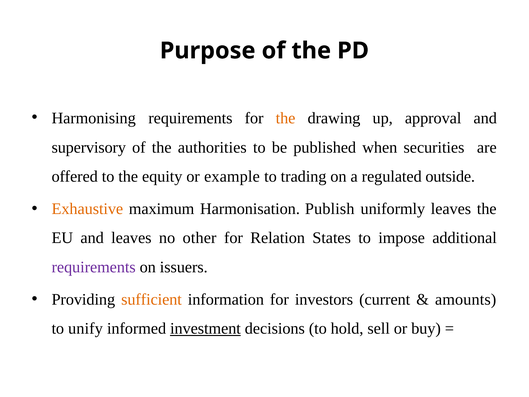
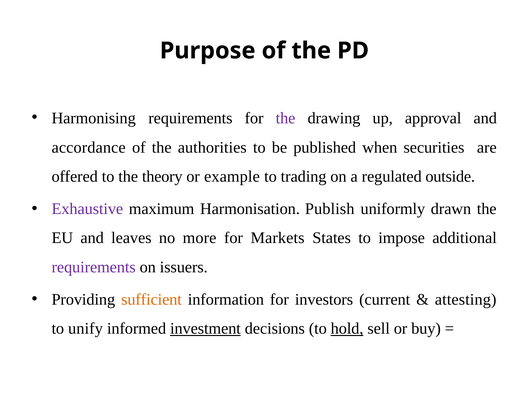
the colour: orange -> purple (286, 118)
supervisory: supervisory -> accordance (89, 147)
equity: equity -> theory (162, 177)
Exhaustive colour: orange -> purple (87, 209)
uniformly leaves: leaves -> drawn (451, 209)
other: other -> more (200, 238)
Relation: Relation -> Markets (278, 238)
amounts: amounts -> attesting (466, 299)
hold underline: none -> present (347, 328)
